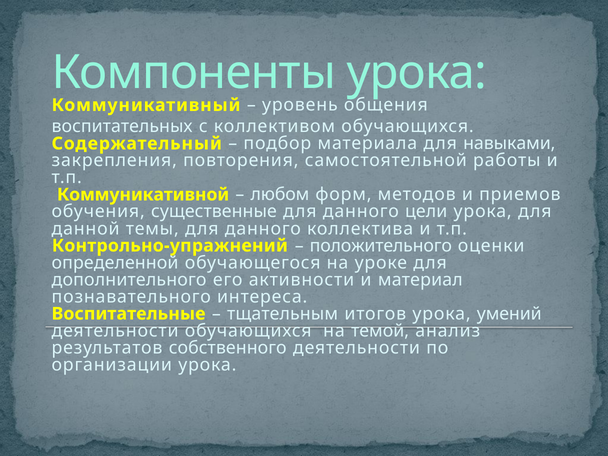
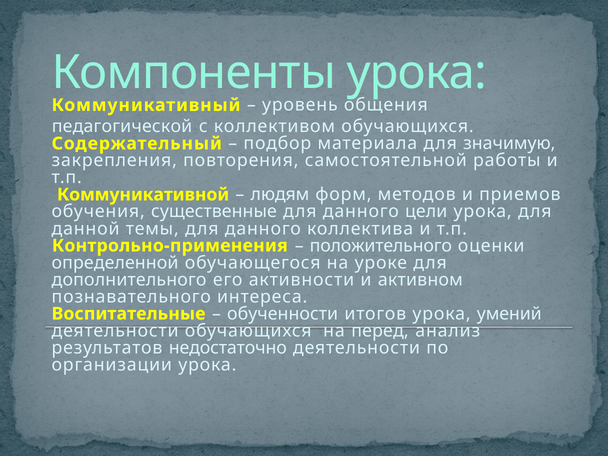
воспитательных: воспитательных -> педагогической (122, 126)
навыками: навыками -> значимую (509, 144)
любом: любом -> людям (280, 195)
Контрольно-упражнений: Контрольно-упражнений -> Контрольно-применения (170, 246)
материал: материал -> активном (420, 280)
тщательным: тщательным -> обученности (283, 314)
темой: темой -> перед (380, 331)
собственного: собственного -> недостаточно (228, 348)
